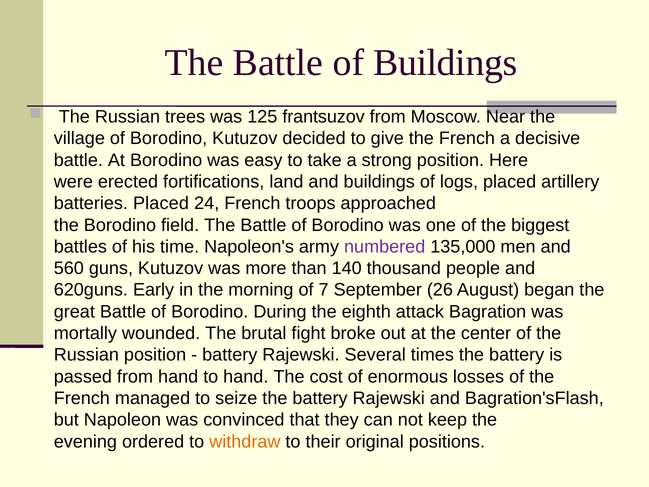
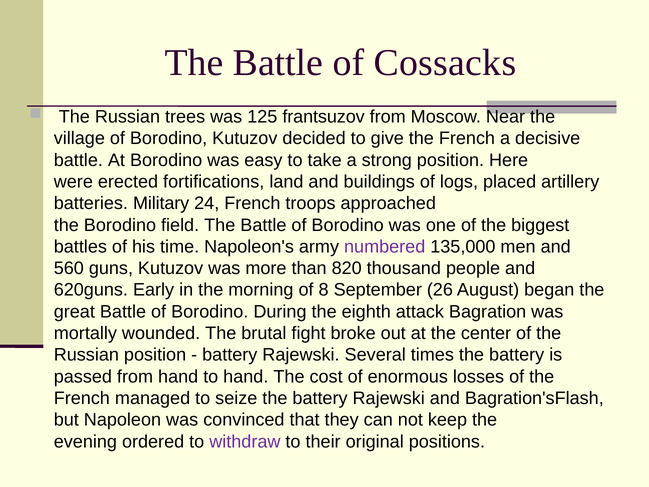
of Buildings: Buildings -> Cossacks (445, 63)
batteries Placed: Placed -> Military (161, 203)
140: 140 -> 820 (347, 268)
7: 7 -> 8 (324, 290)
withdraw colour: orange -> purple (245, 441)
